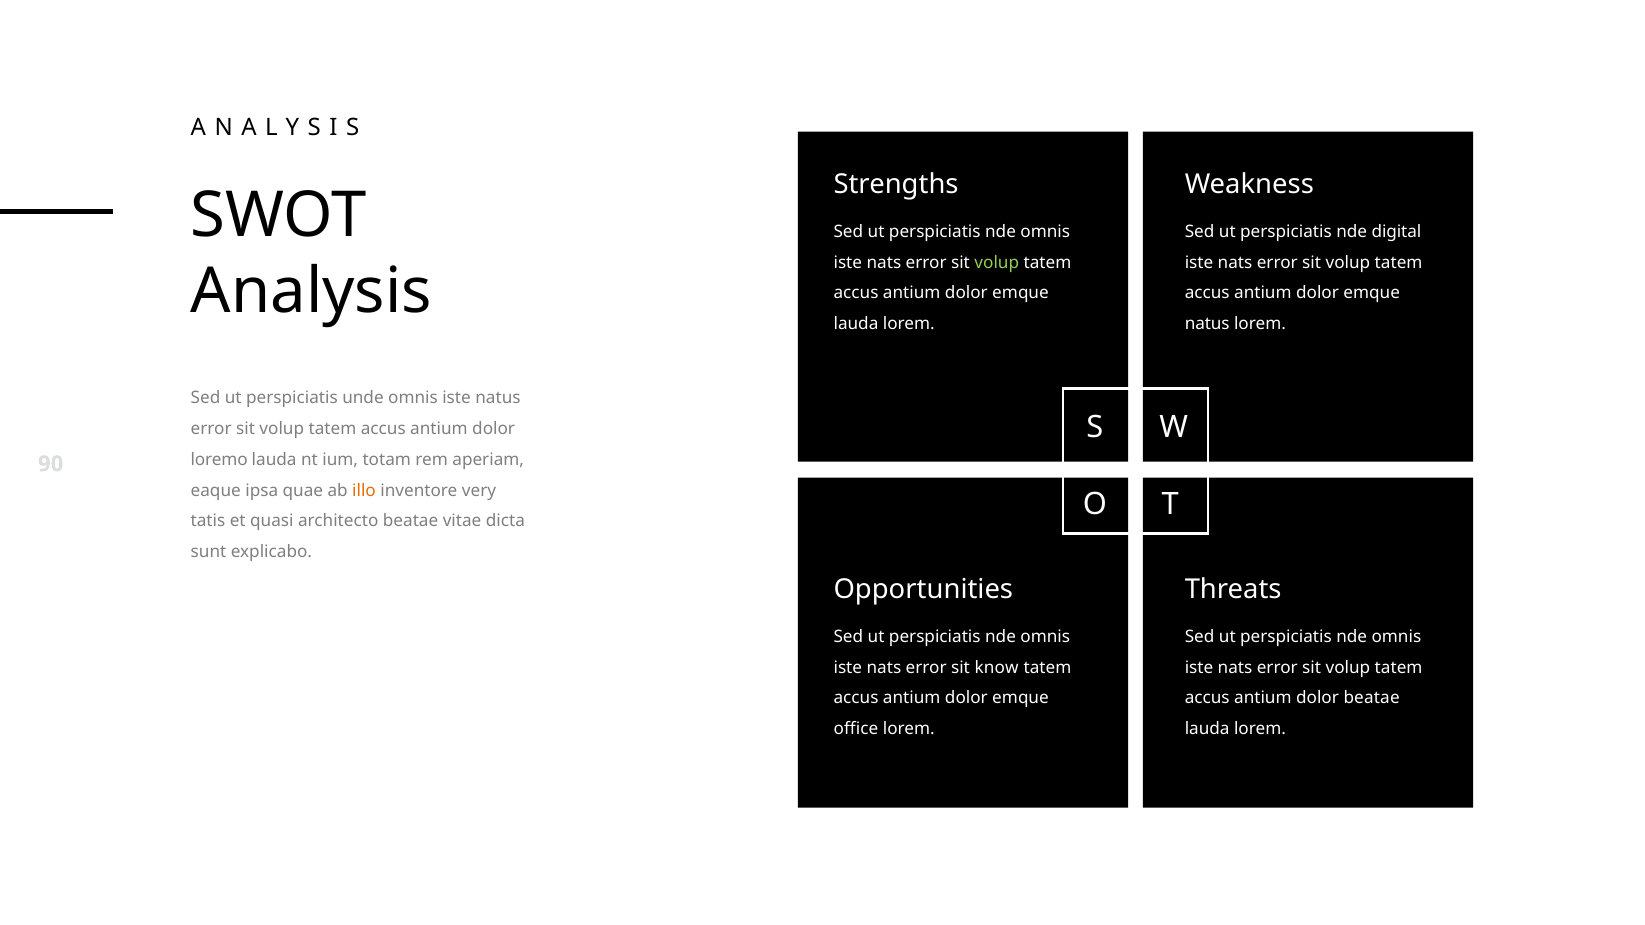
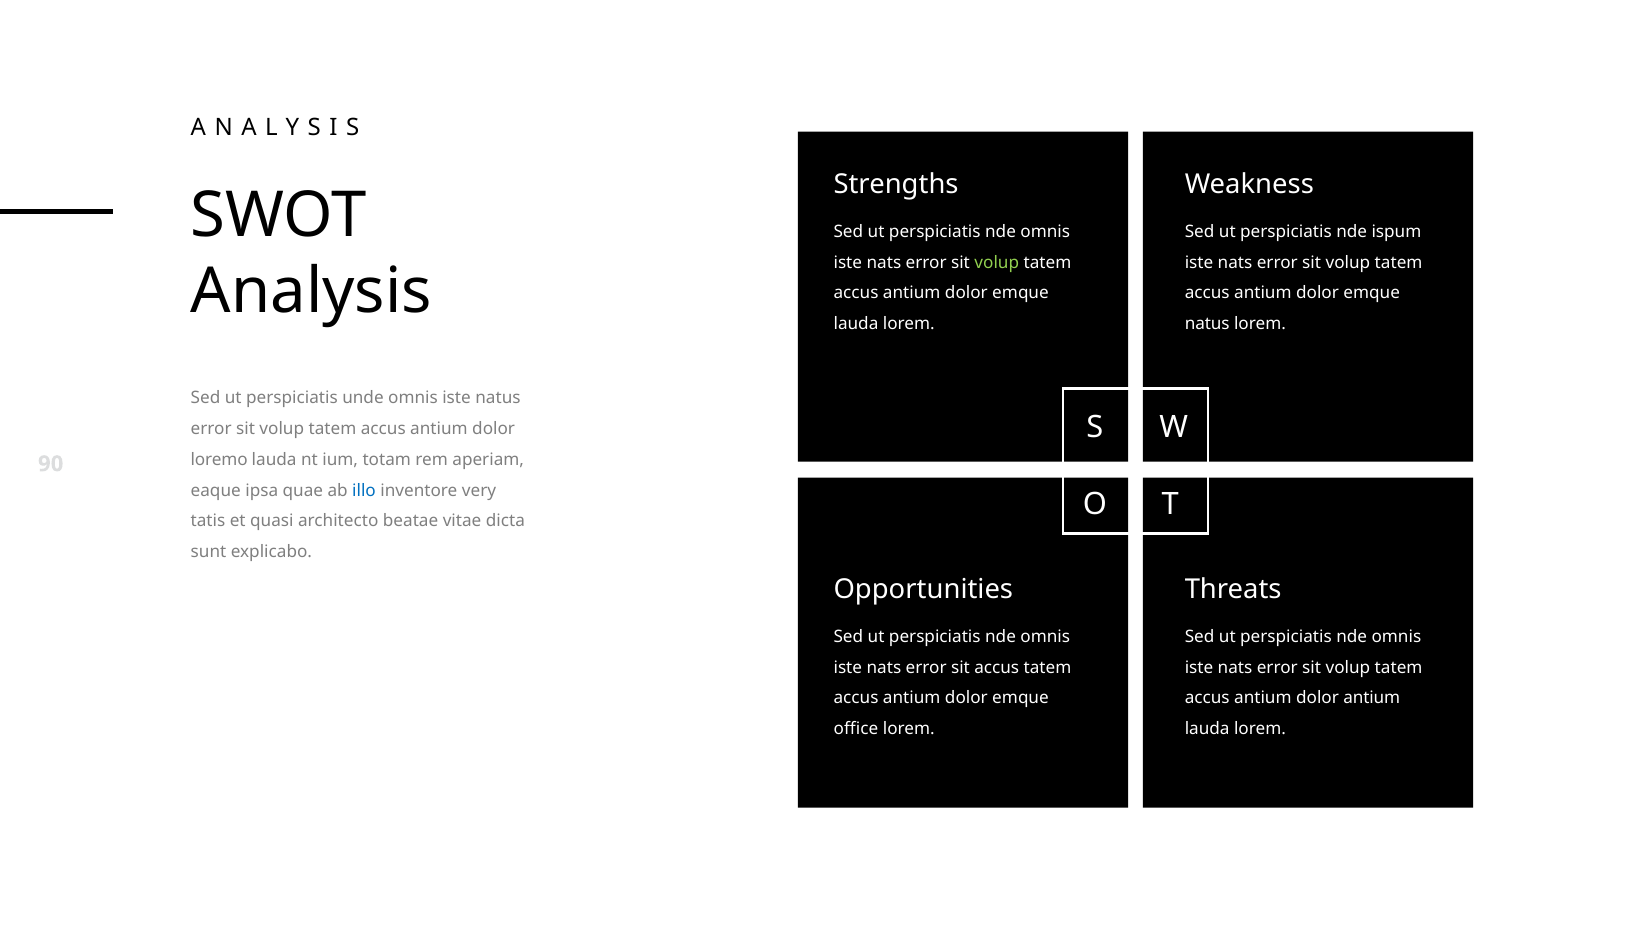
digital: digital -> ispum (1396, 232)
illo colour: orange -> blue (364, 491)
sit know: know -> accus (997, 668)
dolor beatae: beatae -> antium (1372, 699)
